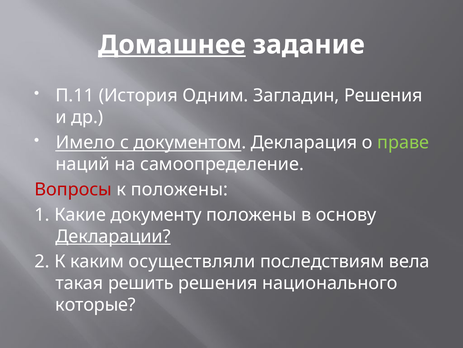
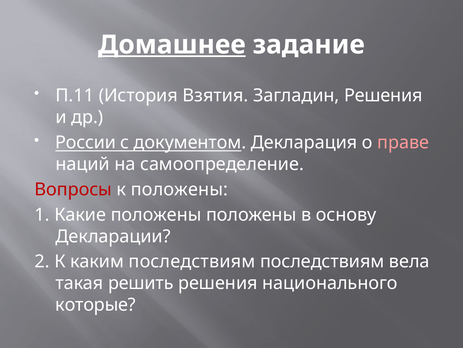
Одним: Одним -> Взятия (216, 95)
Имело: Имело -> России (86, 142)
праве colour: light green -> pink (403, 142)
Какие документу: документу -> положены (156, 214)
Декларации underline: present -> none (113, 236)
каким осуществляли: осуществляли -> последствиям (192, 261)
